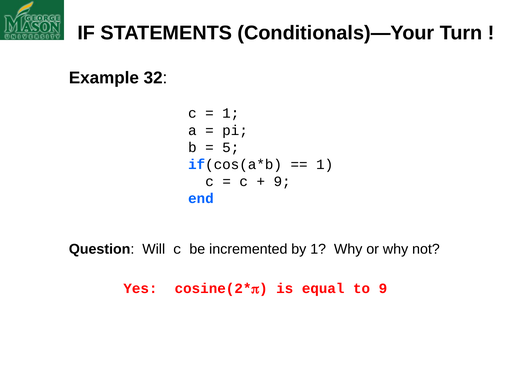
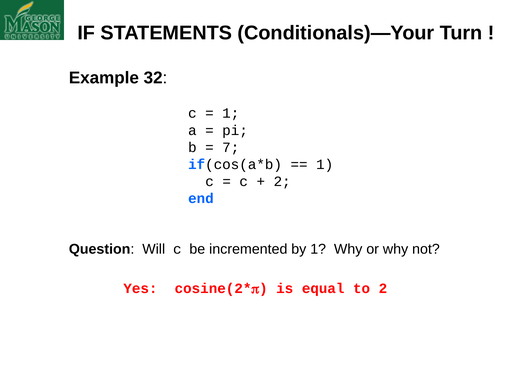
5: 5 -> 7 (231, 147)
9: 9 -> 2 (282, 182)
to 9: 9 -> 2 (383, 289)
